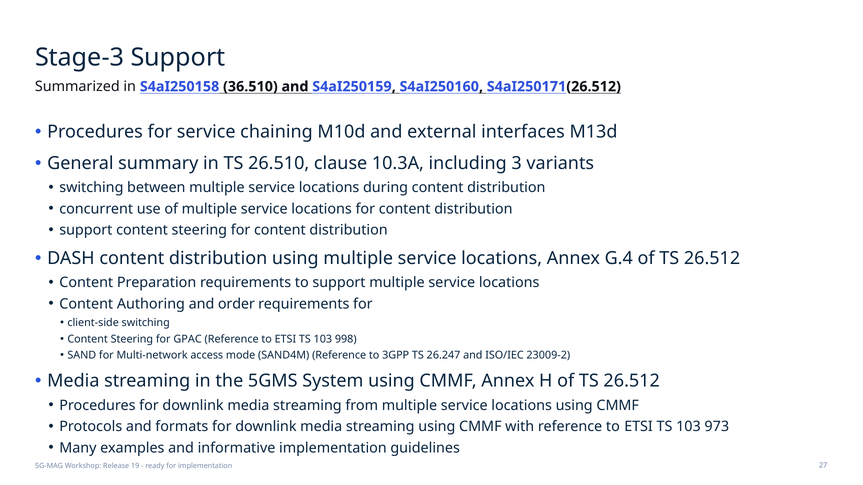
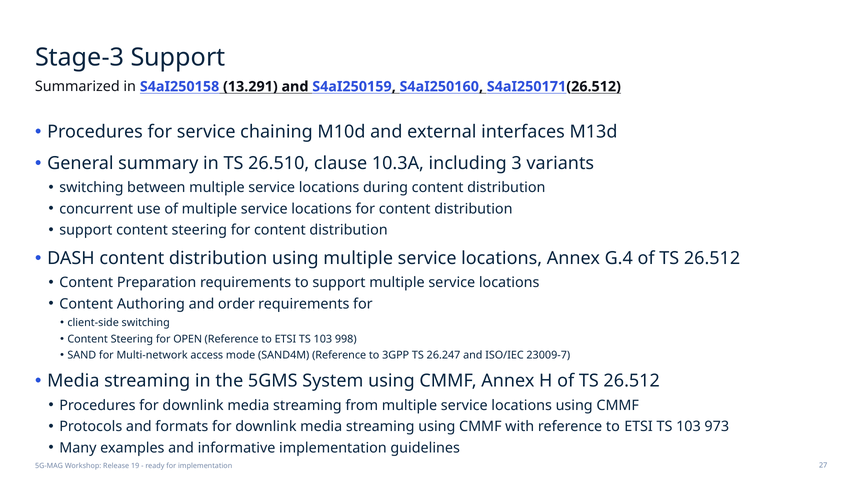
36.510: 36.510 -> 13.291 (250, 87)
GPAC: GPAC -> OPEN (188, 339)
23009-2: 23009-2 -> 23009-7 (548, 356)
